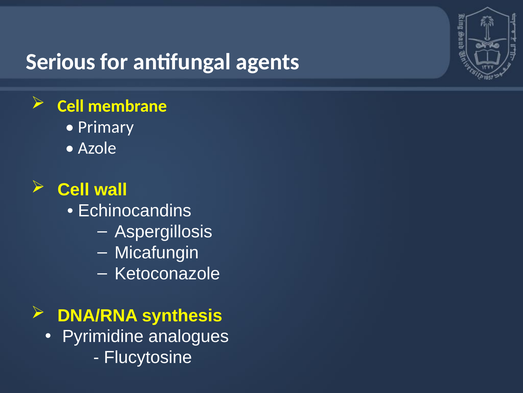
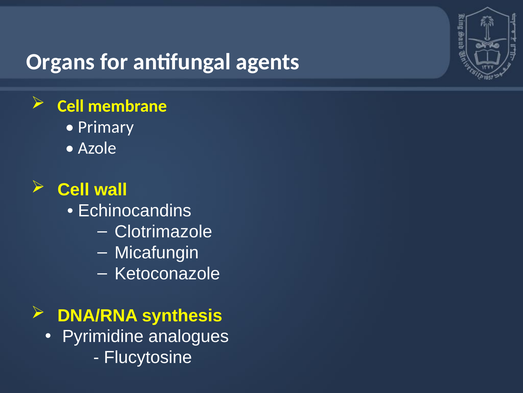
Serious: Serious -> Organs (61, 62)
Aspergillosis: Aspergillosis -> Clotrimazole (163, 231)
